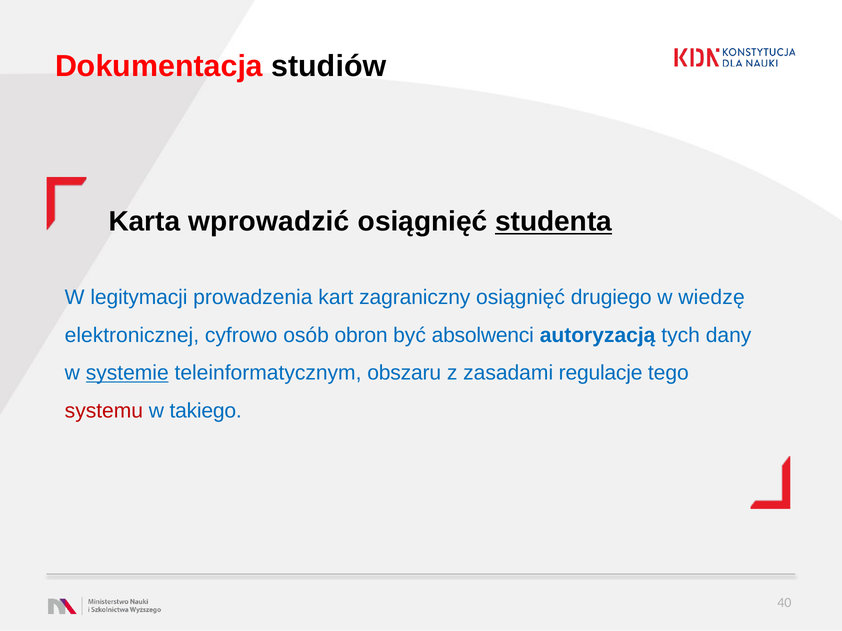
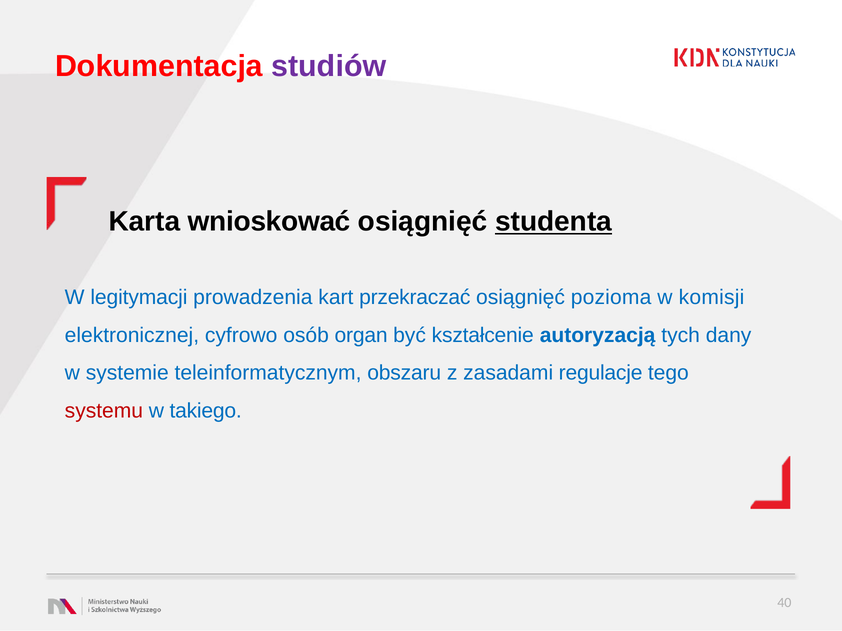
studiów colour: black -> purple (329, 67)
wprowadzić: wprowadzić -> wnioskować (269, 222)
zagraniczny: zagraniczny -> przekraczać (415, 298)
drugiego: drugiego -> pozioma (611, 298)
wiedzę: wiedzę -> komisji (712, 298)
obron: obron -> organ (361, 335)
absolwenci: absolwenci -> kształcenie (483, 335)
systemie underline: present -> none (127, 373)
